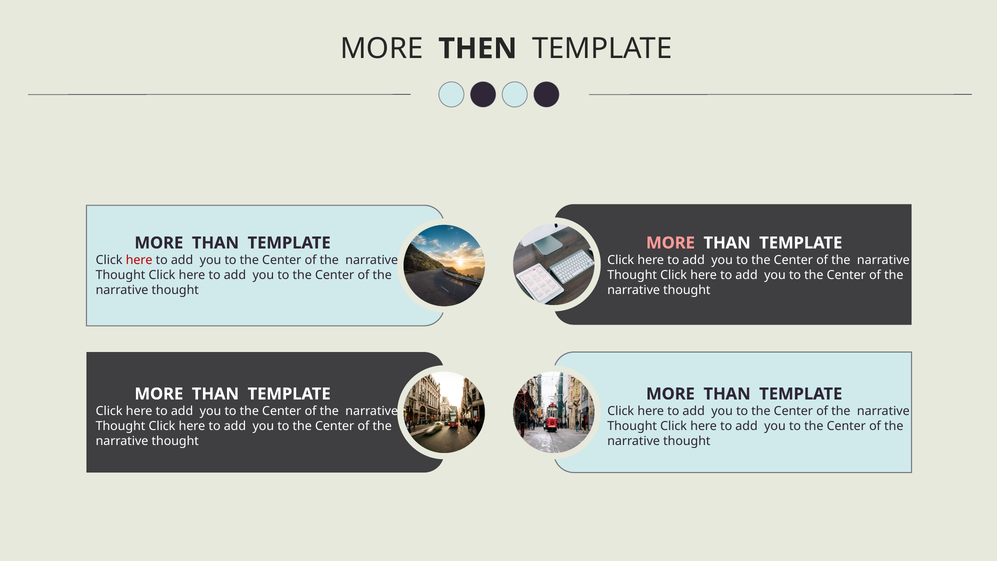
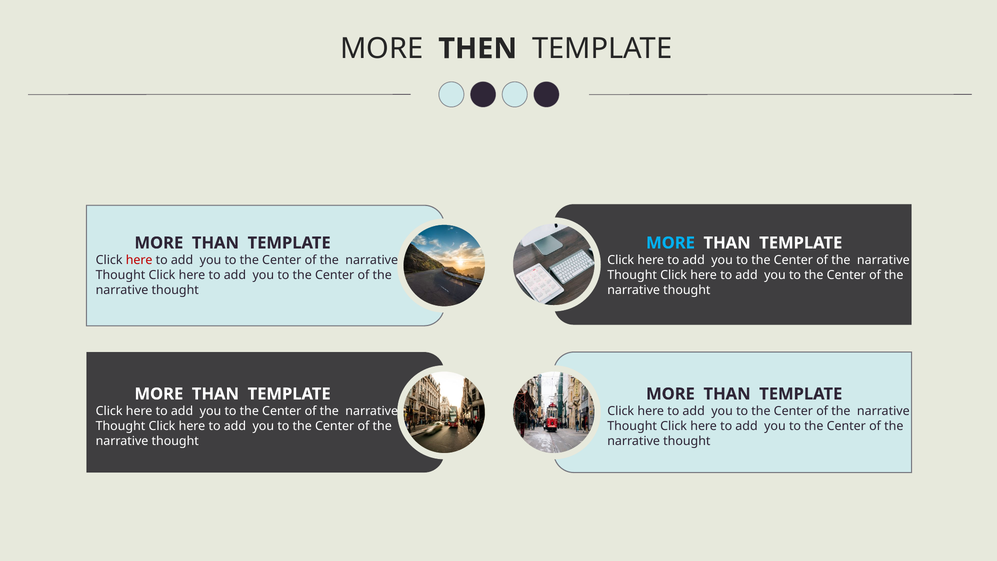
MORE colour: pink -> light blue (670, 243)
